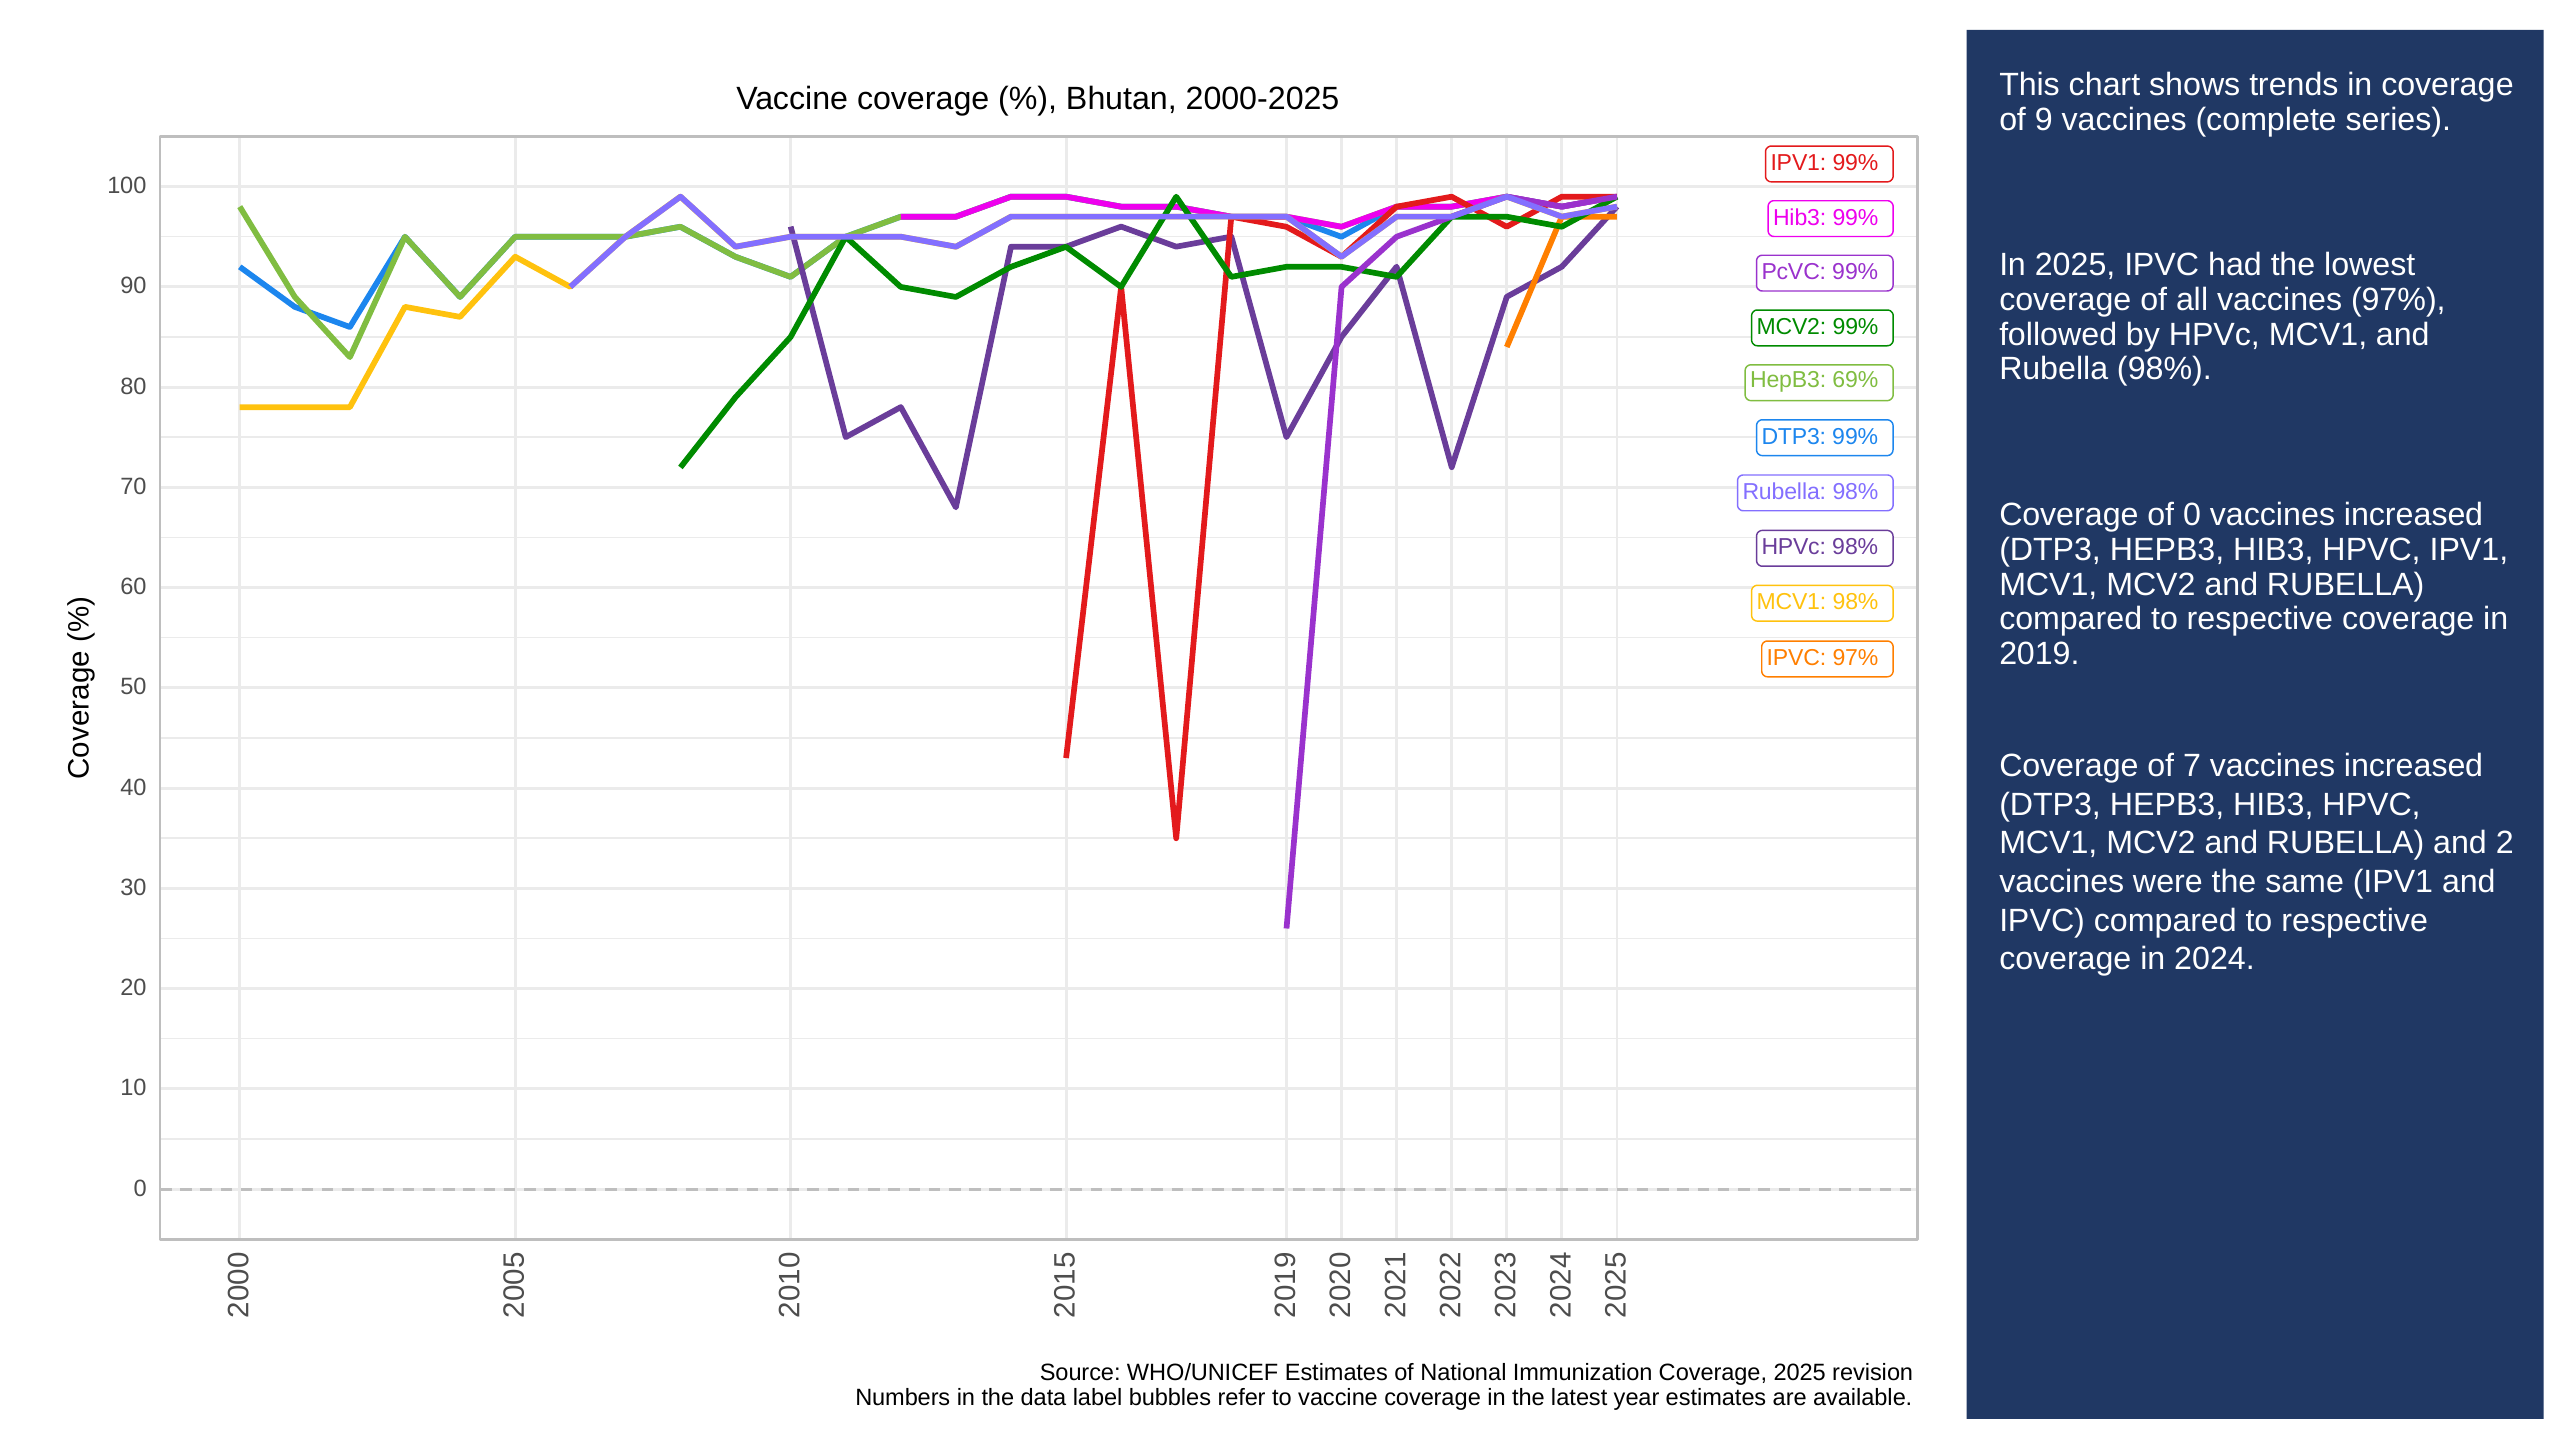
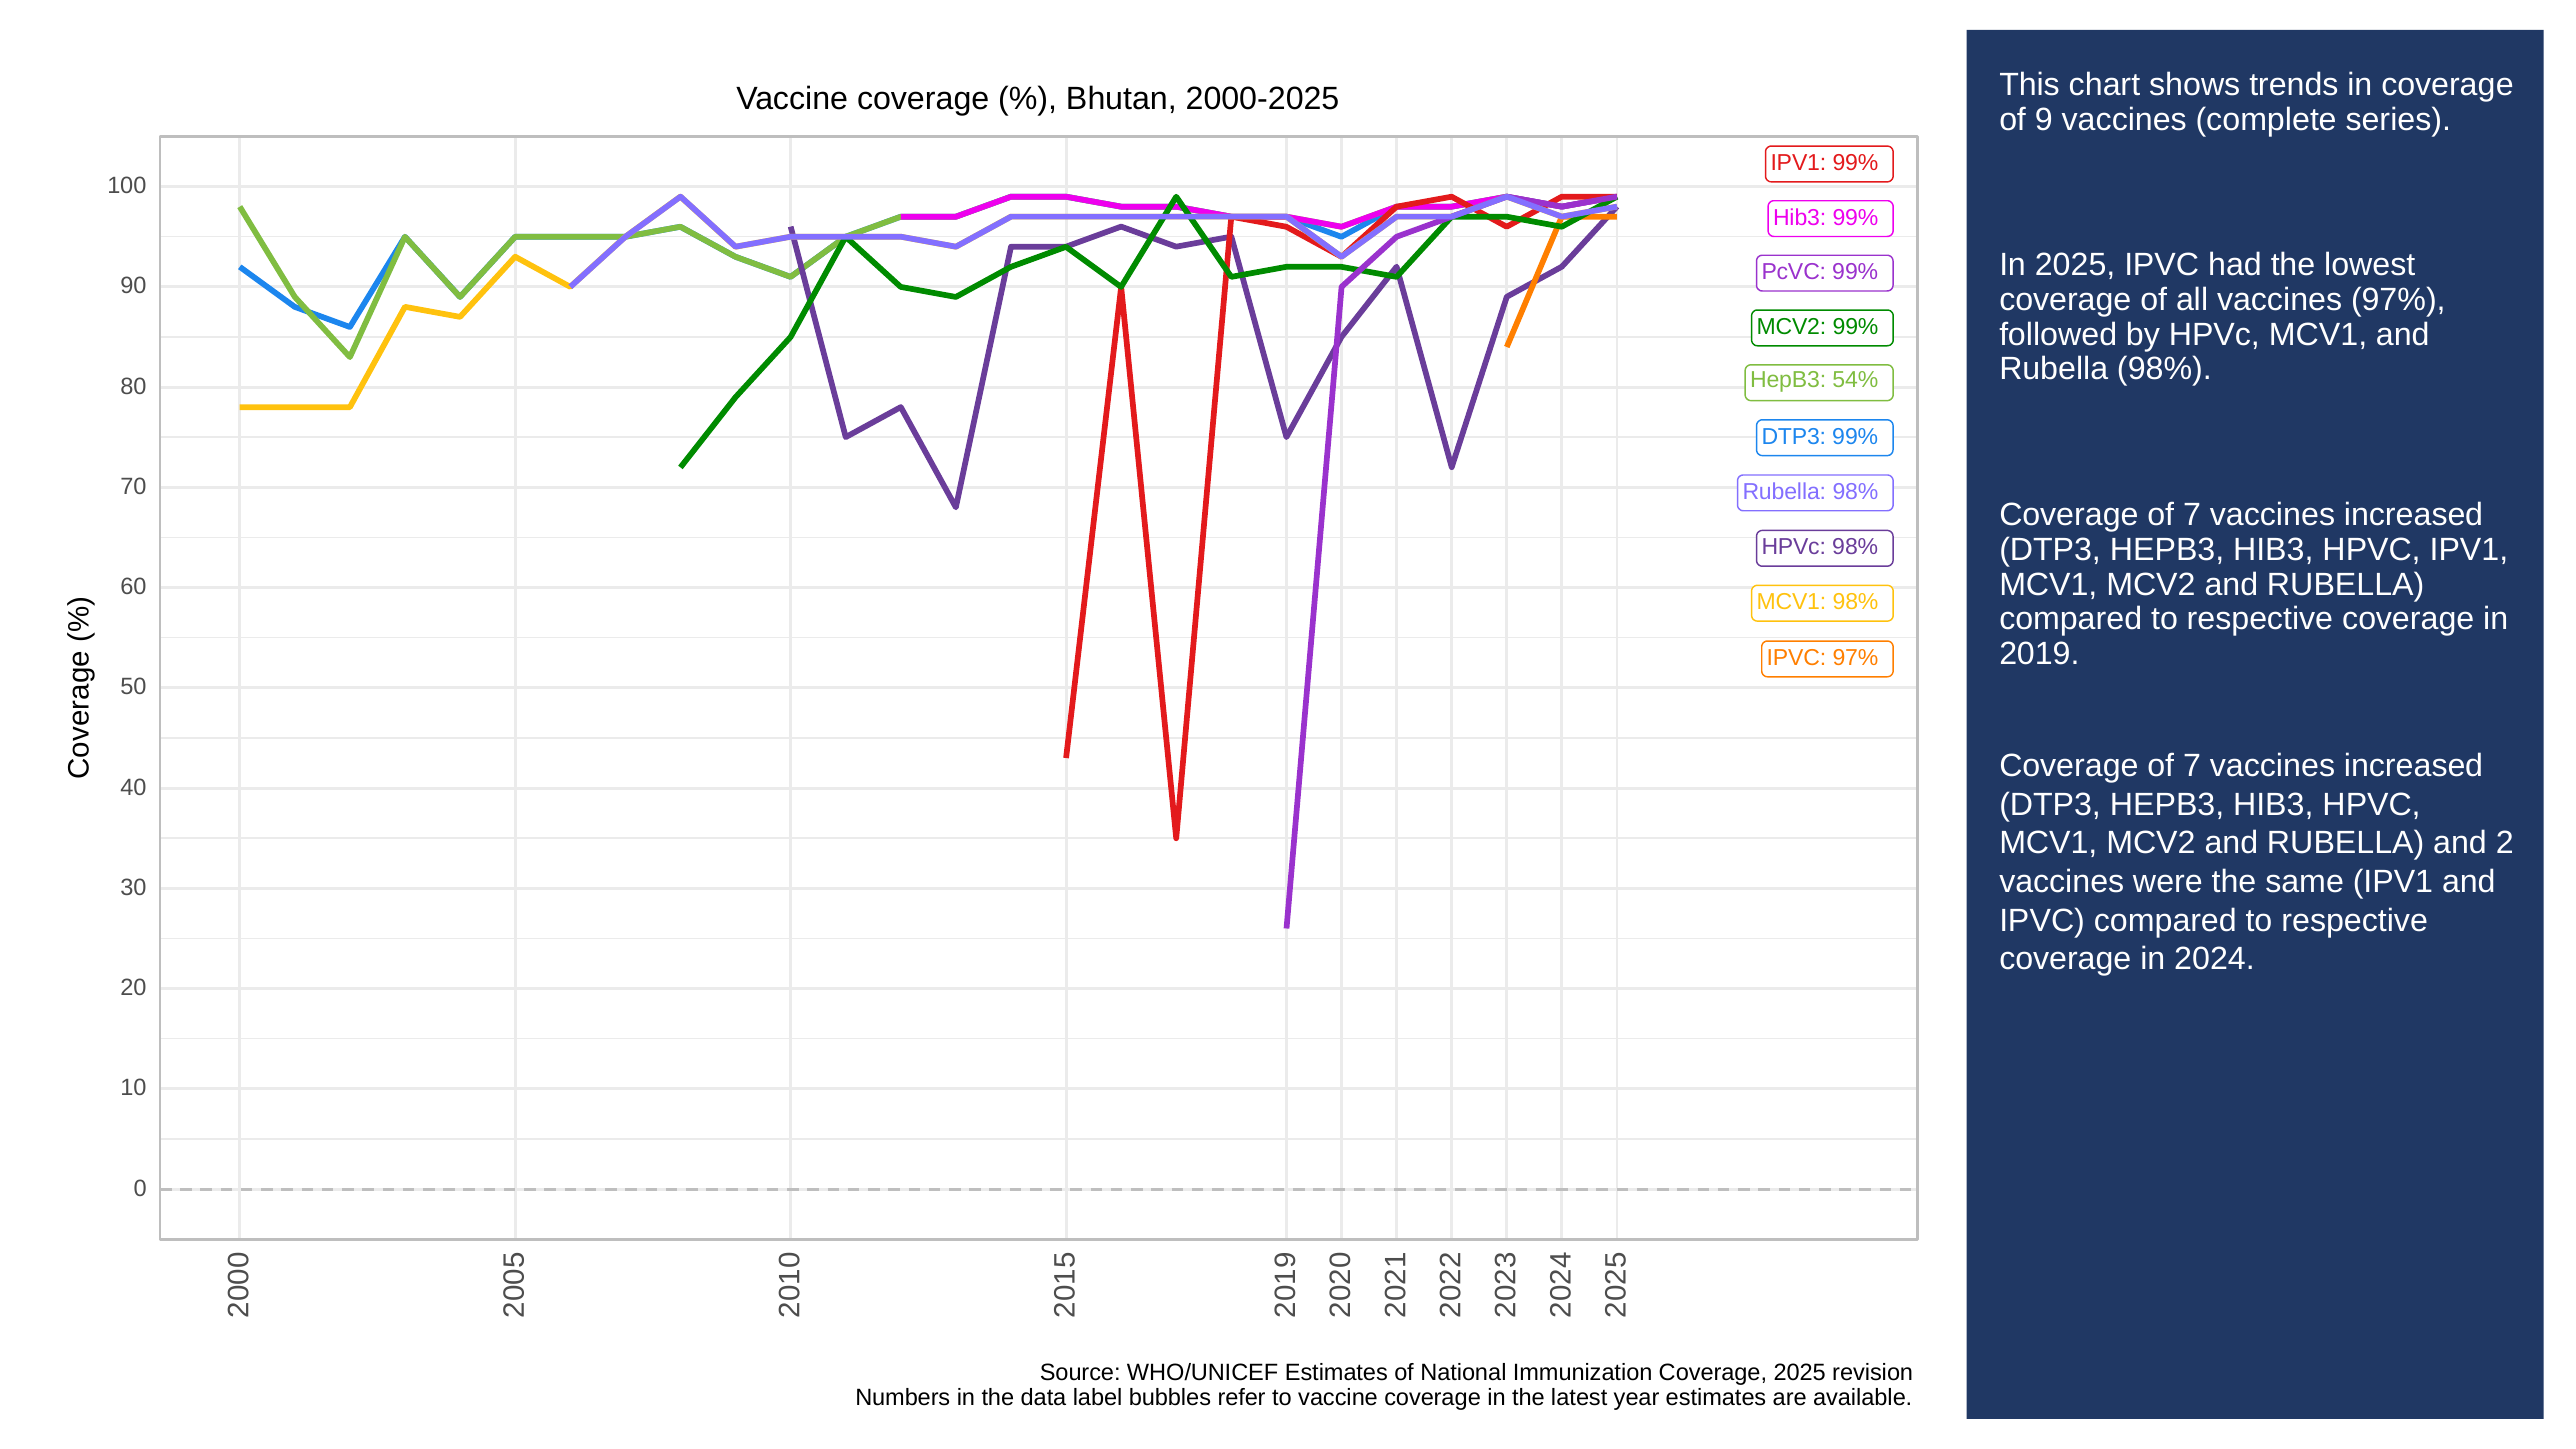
69%: 69% -> 54% (1855, 380)
0: 0 -> 7 (2192, 515)
